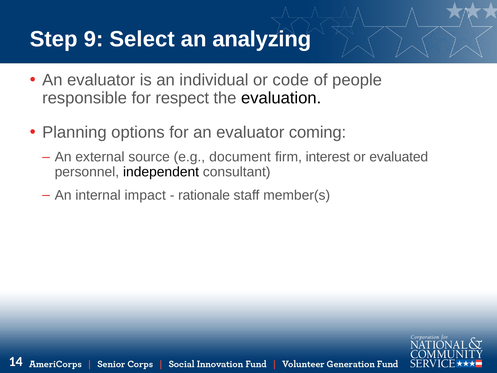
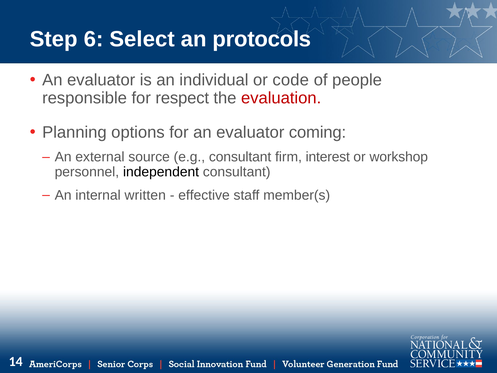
9: 9 -> 6 (94, 39)
analyzing: analyzing -> protocols (262, 39)
evaluation colour: black -> red (281, 98)
e.g document: document -> consultant (240, 157)
evaluated: evaluated -> workshop (399, 157)
impact: impact -> written (145, 195)
rationale: rationale -> effective (204, 195)
